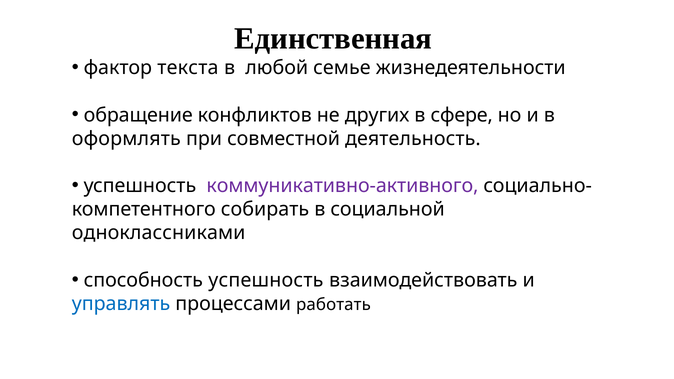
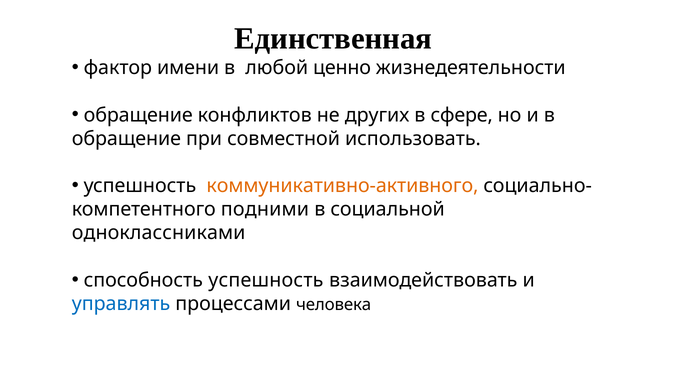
текста: текста -> имени (188, 68)
семье: семье -> ценно (342, 68)
оформлять: оформлять -> обращение (126, 139)
деятельность: деятельность -> использовать (413, 139)
коммуникативно-активного colour: purple -> orange (342, 186)
собирать: собирать -> подними (265, 209)
работать: работать -> человека (334, 305)
